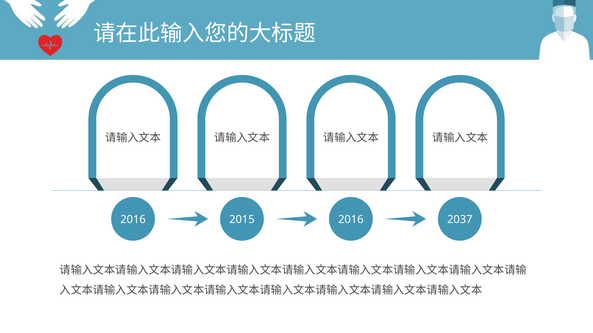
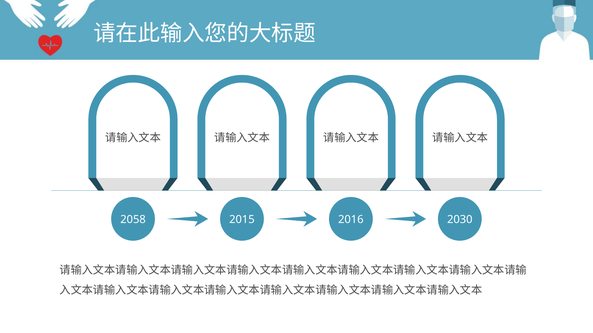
2016: 2016 -> 2058 (133, 220)
2037: 2037 -> 2030 (460, 220)
